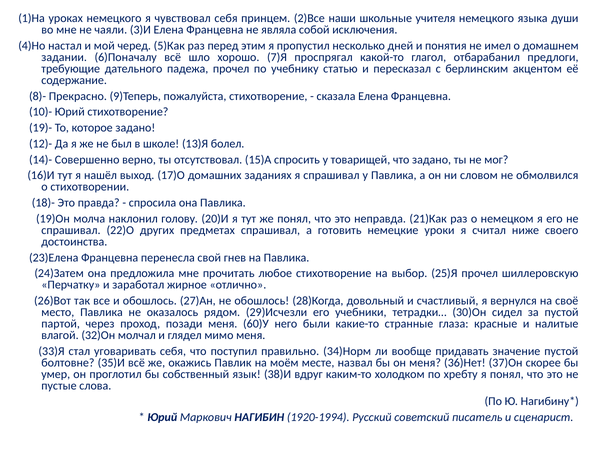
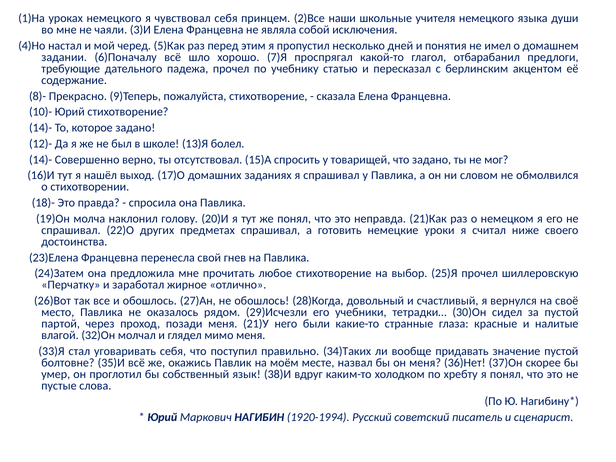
19)-: 19)- -> 14)- (41, 128)
60)У: 60)У -> 21)У (256, 324)
34)Норм: 34)Норм -> 34)Таких (347, 351)
